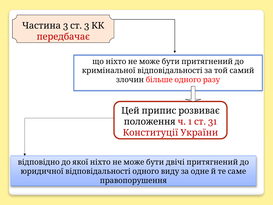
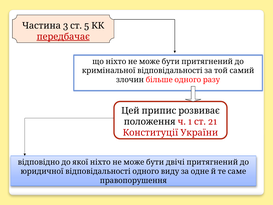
3: 3 -> 5 (87, 26)
передбачає underline: none -> present (63, 37)
31: 31 -> 21 (213, 122)
